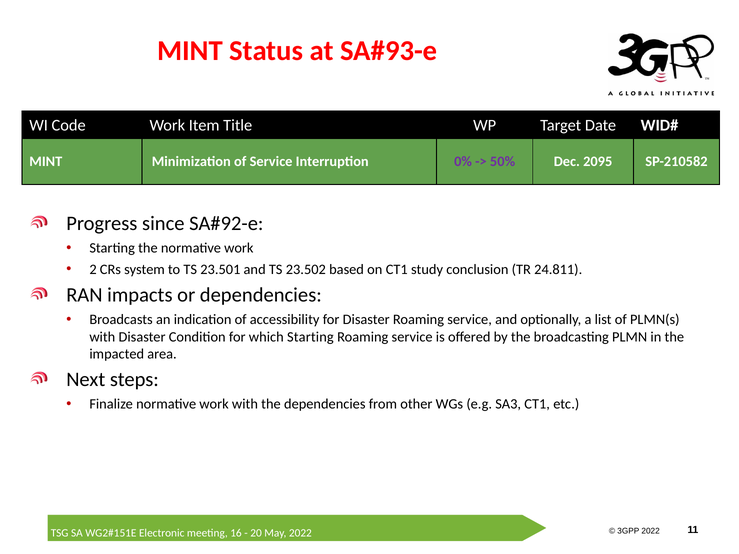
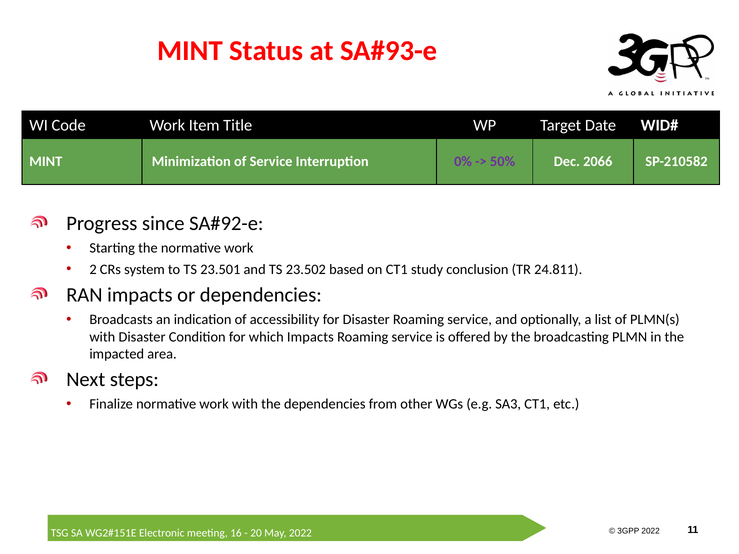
2095: 2095 -> 2066 (598, 162)
which Starting: Starting -> Impacts (310, 337)
